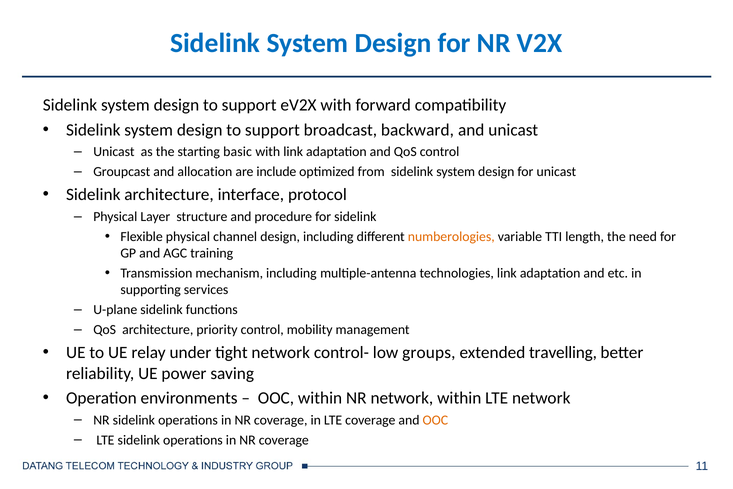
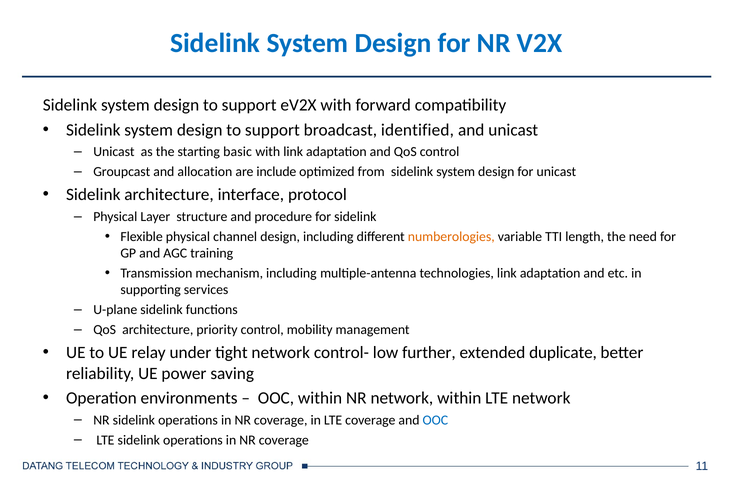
backward: backward -> identified (417, 130)
groups: groups -> further (429, 352)
travelling: travelling -> duplicate (563, 352)
OOC colour: orange -> blue (435, 420)
